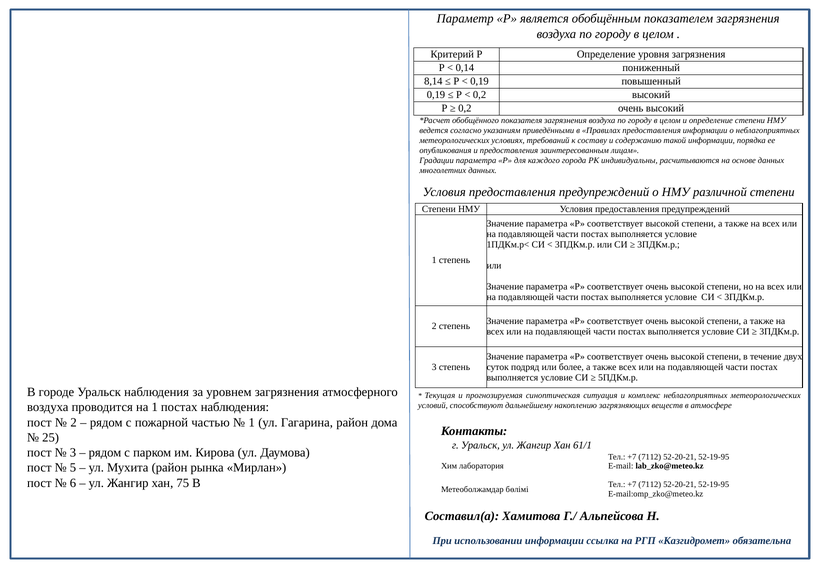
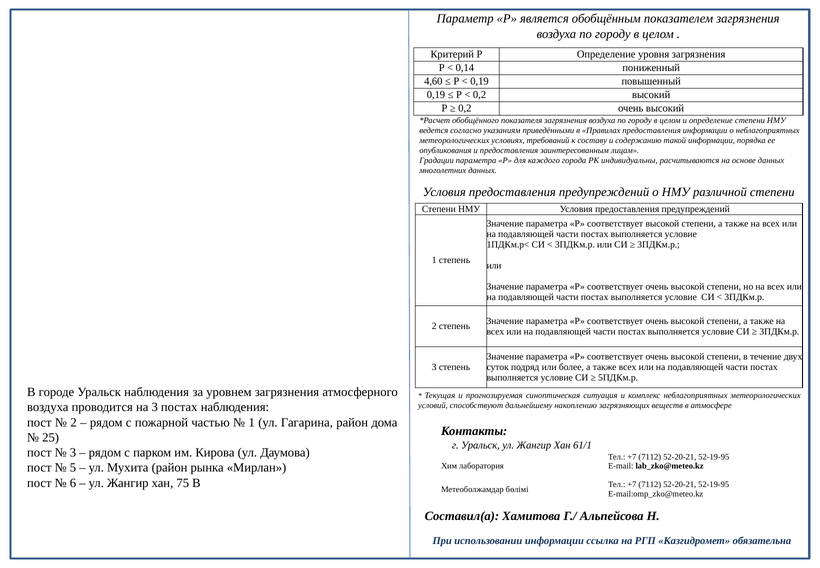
8,14: 8,14 -> 4,60 (433, 81)
на 1: 1 -> 3 (155, 407)
